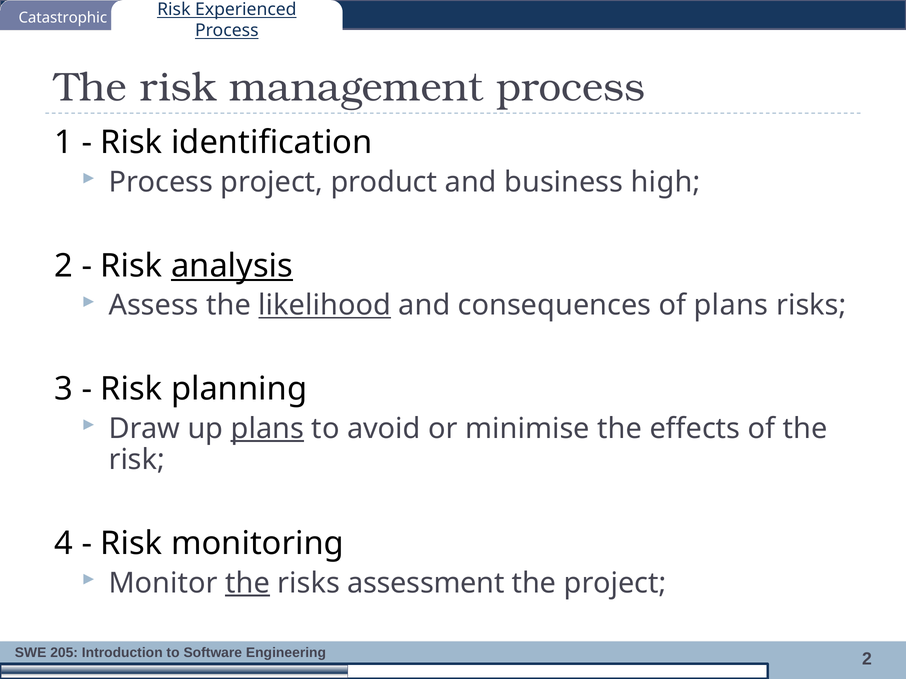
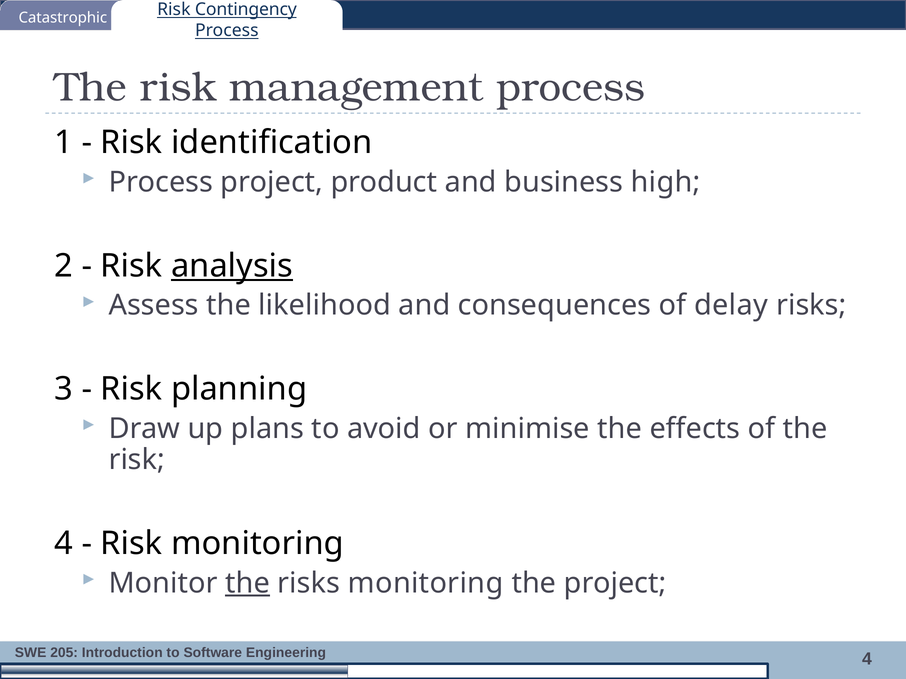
Experienced: Experienced -> Contingency (246, 9)
likelihood underline: present -> none (325, 306)
of plans: plans -> delay (731, 306)
plans underline: present -> none (267, 429)
risks assessment: assessment -> monitoring (426, 583)
2: 2 -> 4 (867, 660)
